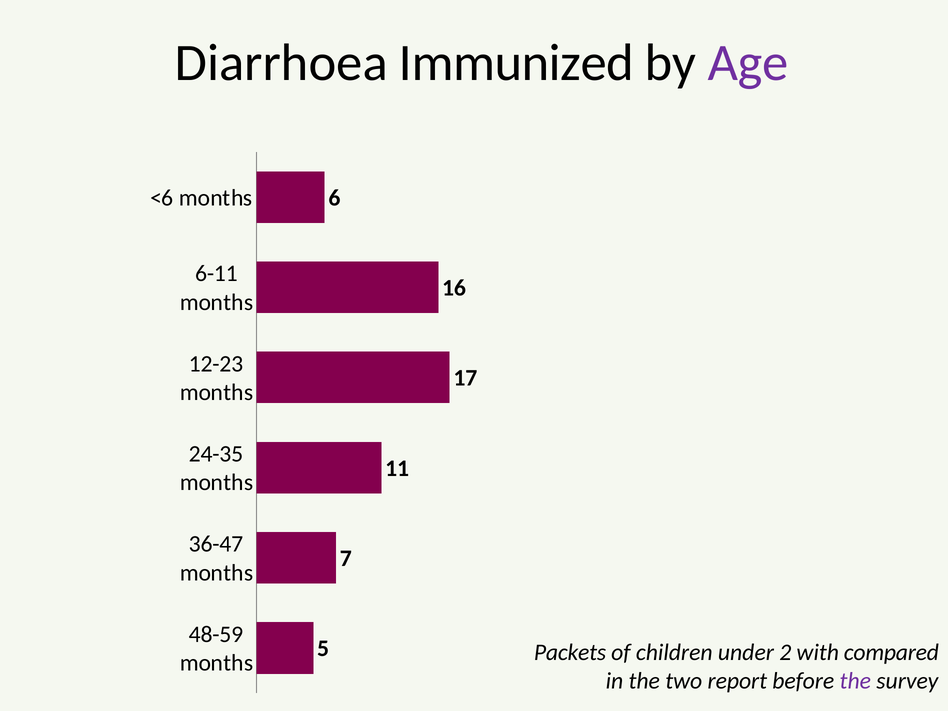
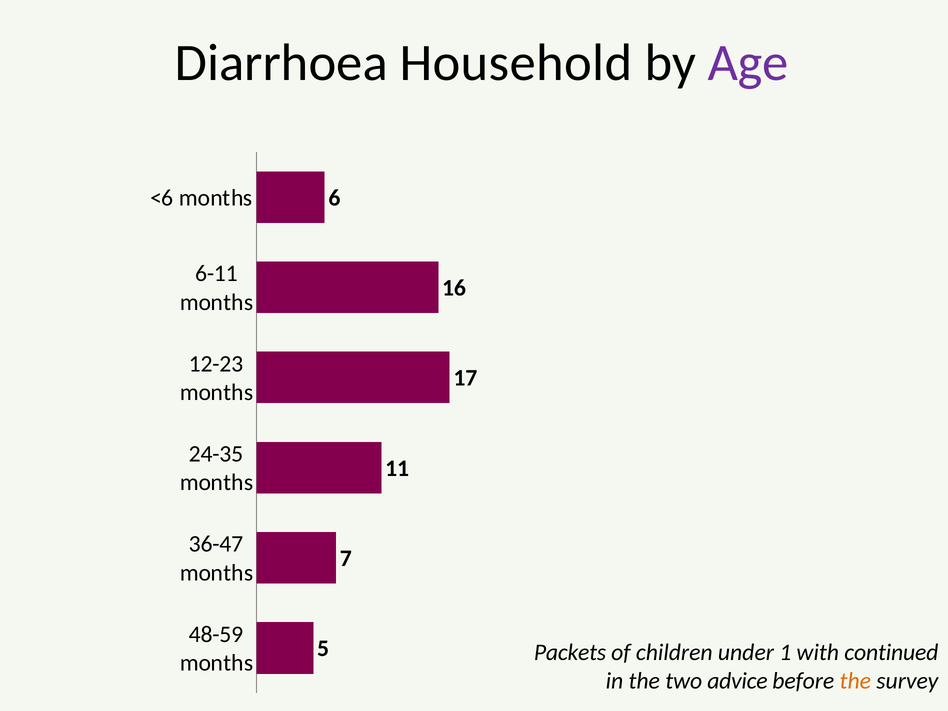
Immunized: Immunized -> Household (516, 63)
2: 2 -> 1 (785, 652)
compared: compared -> continued (891, 652)
report: report -> advice (737, 681)
the colour: purple -> orange (855, 681)
